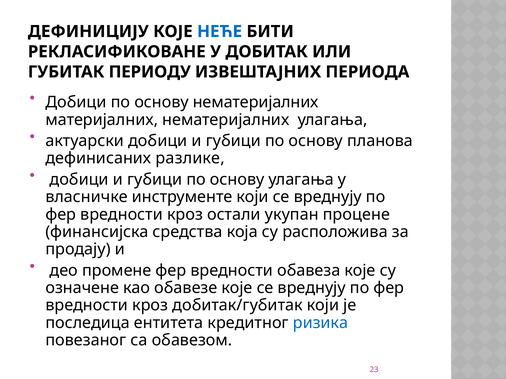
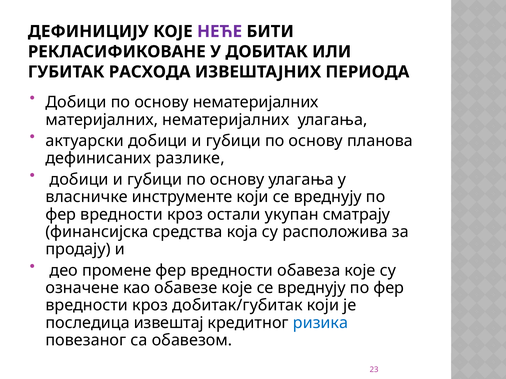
НЕЋЕ colour: blue -> purple (220, 32)
ПЕРИОДУ: ПЕРИОДУ -> РАСХОДА (150, 72)
процене: процене -> сматрају (356, 215)
ентитета: ентитета -> извештај (169, 323)
